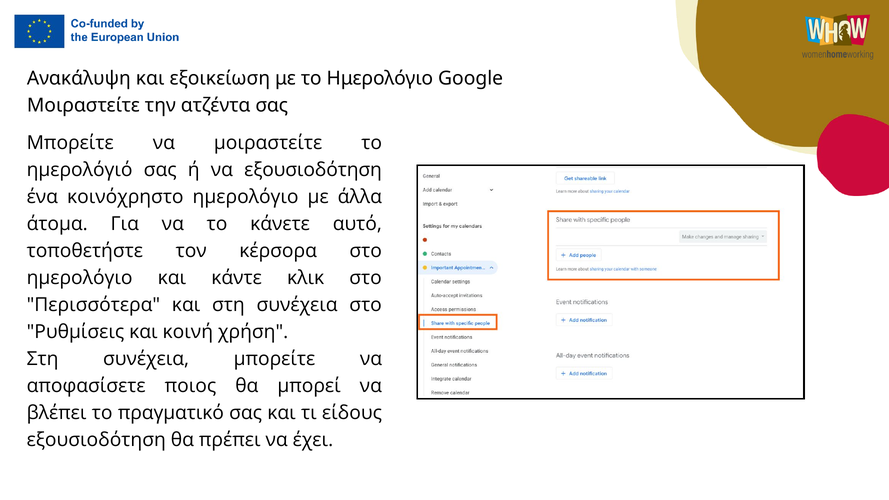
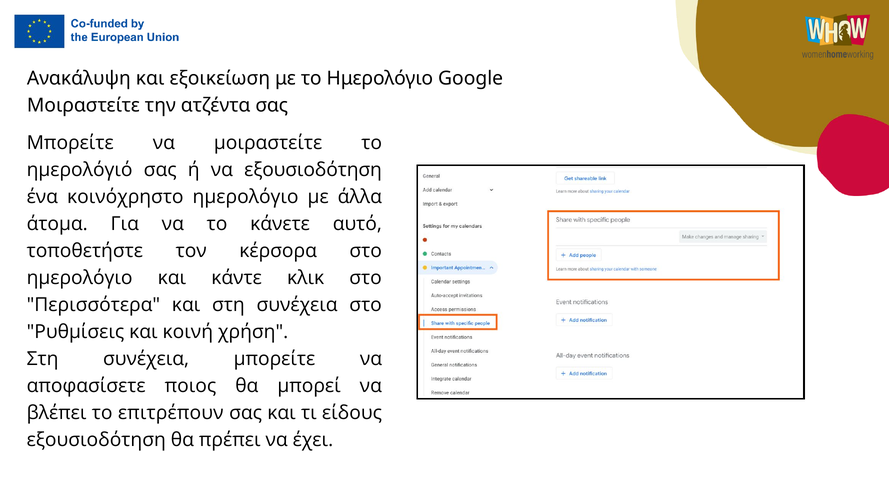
πραγματικό: πραγματικό -> επιτρέπουν (171, 413)
